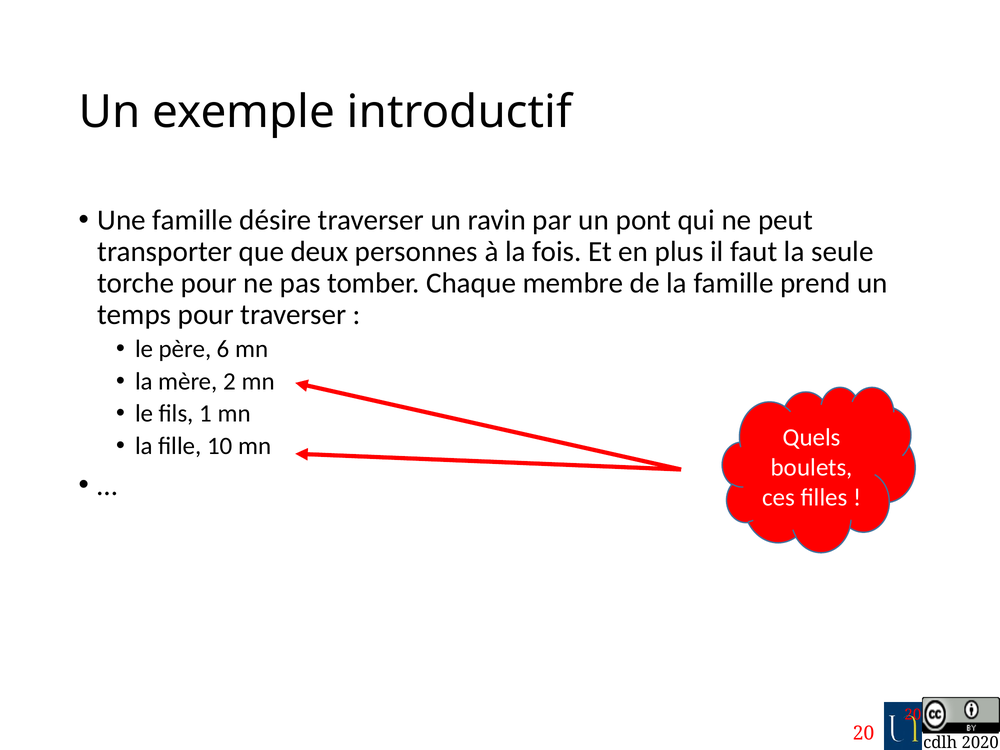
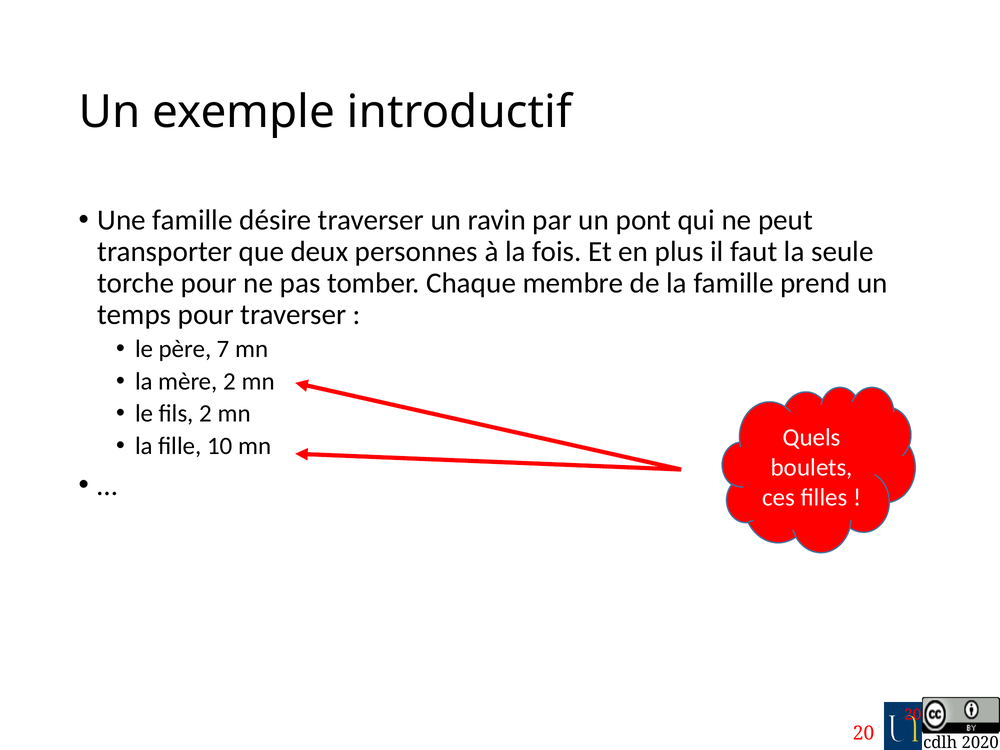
6: 6 -> 7 (223, 349)
fils 1: 1 -> 2 (206, 414)
